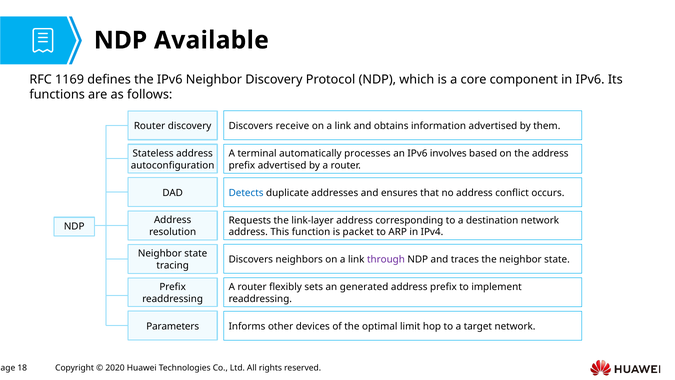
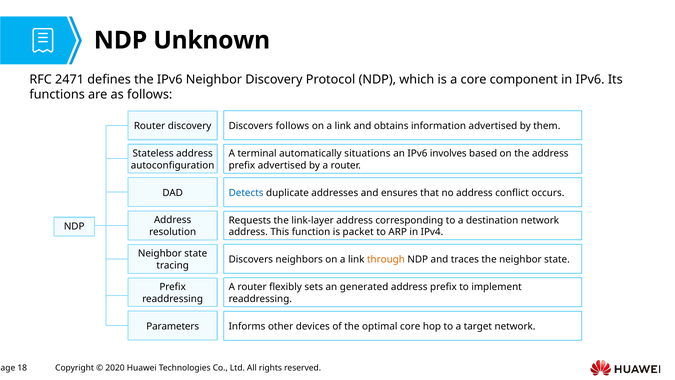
Available: Available -> Unknown (212, 40)
1169: 1169 -> 2471 (70, 79)
Discovers receive: receive -> follows (292, 126)
processes: processes -> situations (367, 153)
through colour: purple -> orange (386, 259)
optimal limit: limit -> core (410, 326)
